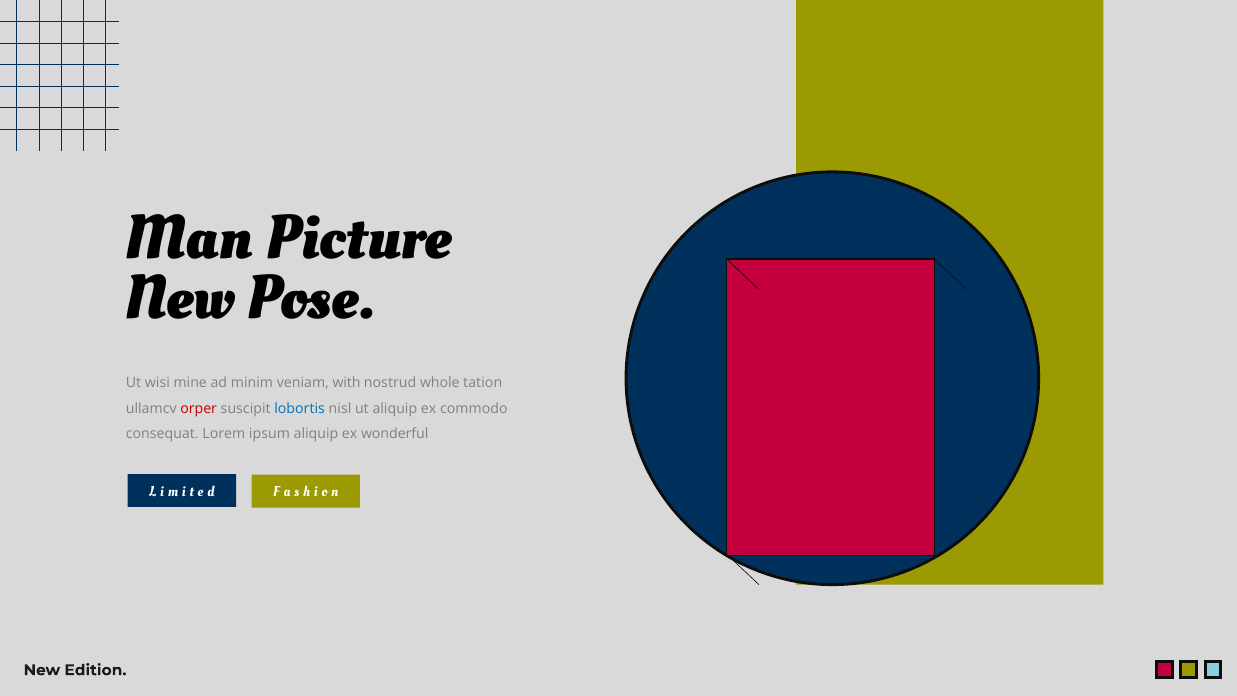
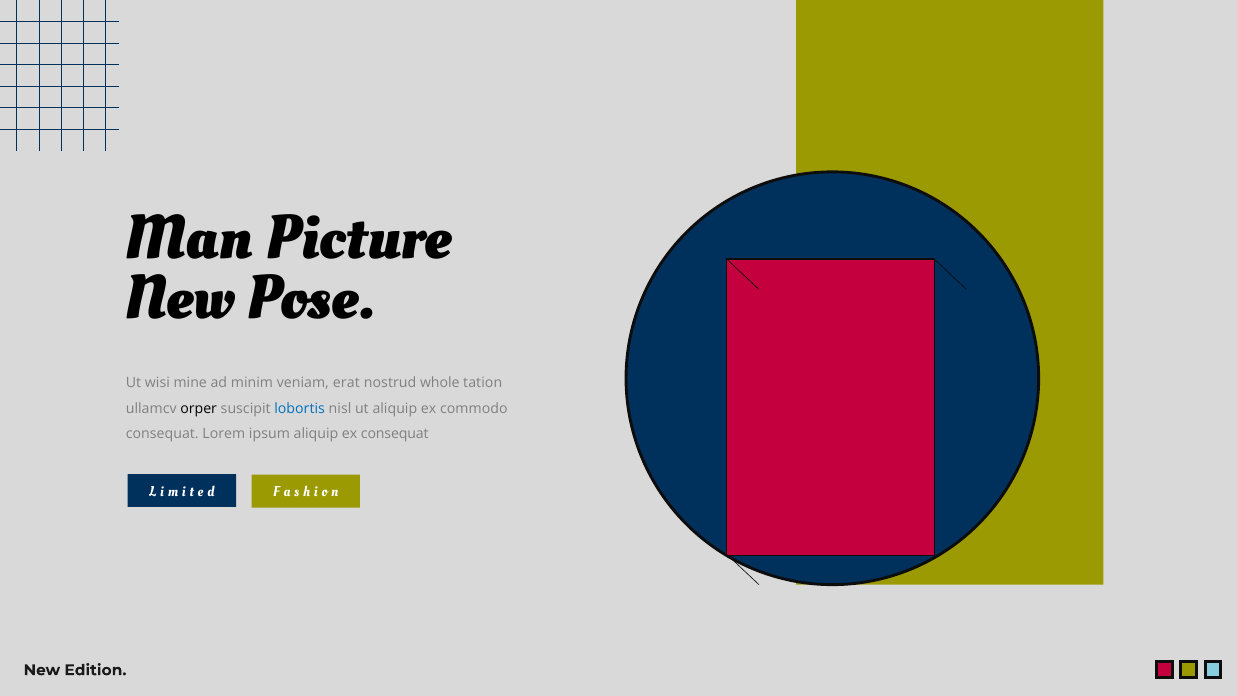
with: with -> erat (346, 383)
orper colour: red -> black (199, 408)
ex wonderful: wonderful -> consequat (395, 434)
